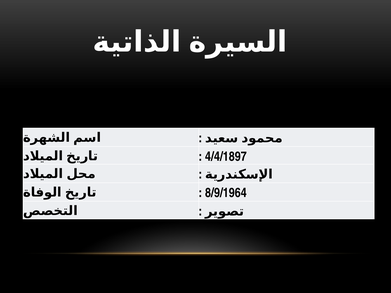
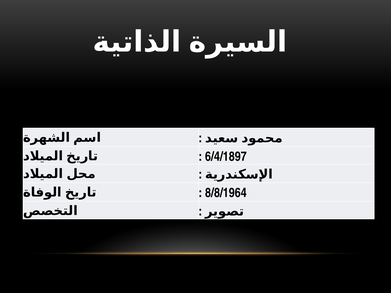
4/4/1897: 4/4/1897 -> 6/4/1897 (226, 157)
8/9/1964: 8/9/1964 -> 8/8/1964 (226, 193)
